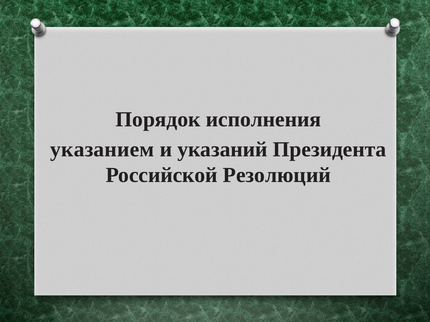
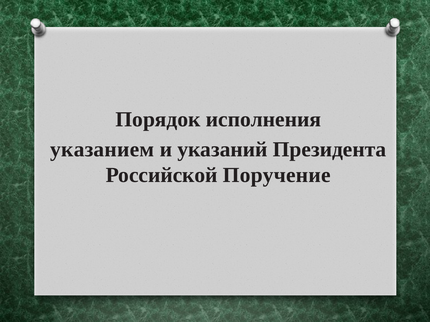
Резолюций: Резолюций -> Поручение (277, 176)
